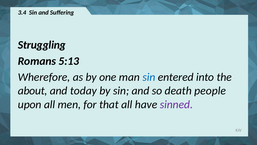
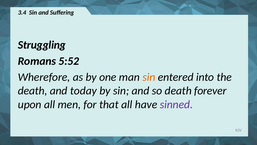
5:13: 5:13 -> 5:52 (69, 61)
sin colour: blue -> orange (149, 77)
about: about -> death (33, 91)
people: people -> forever (210, 91)
